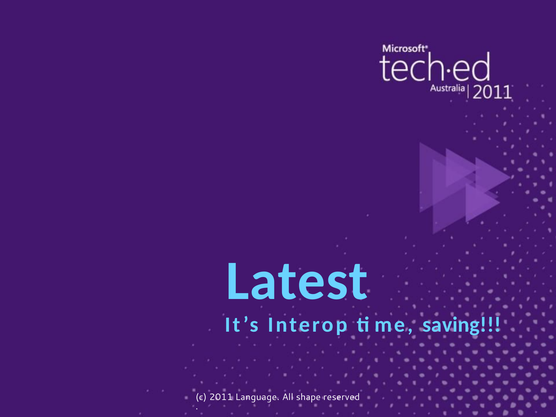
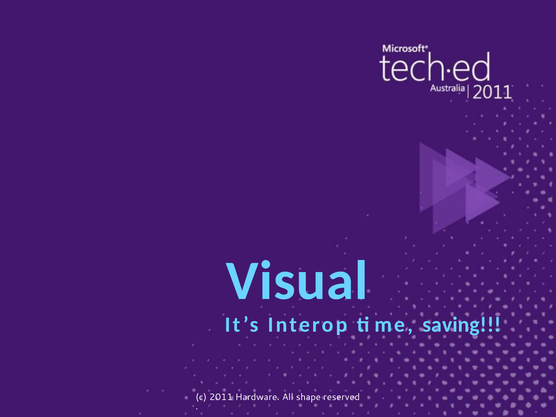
Latest: Latest -> Visual (297, 281)
Language: Language -> Hardware (257, 397)
